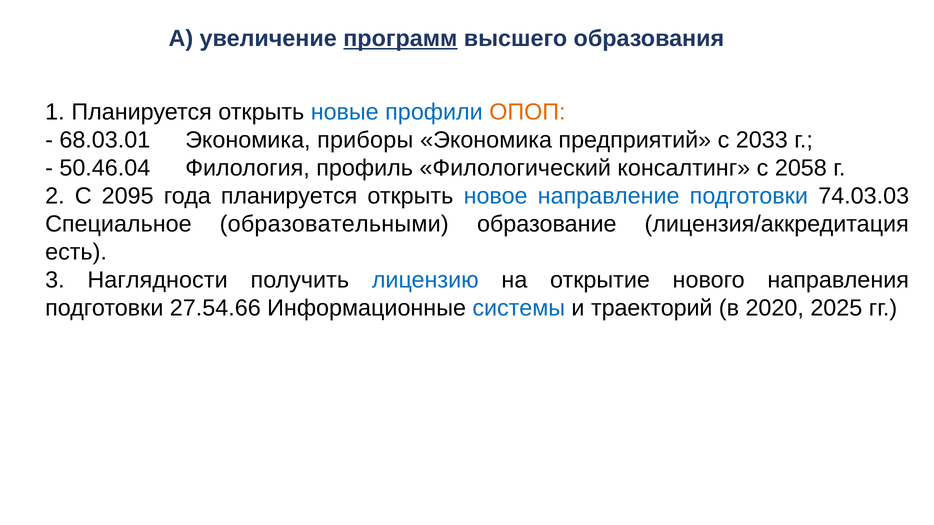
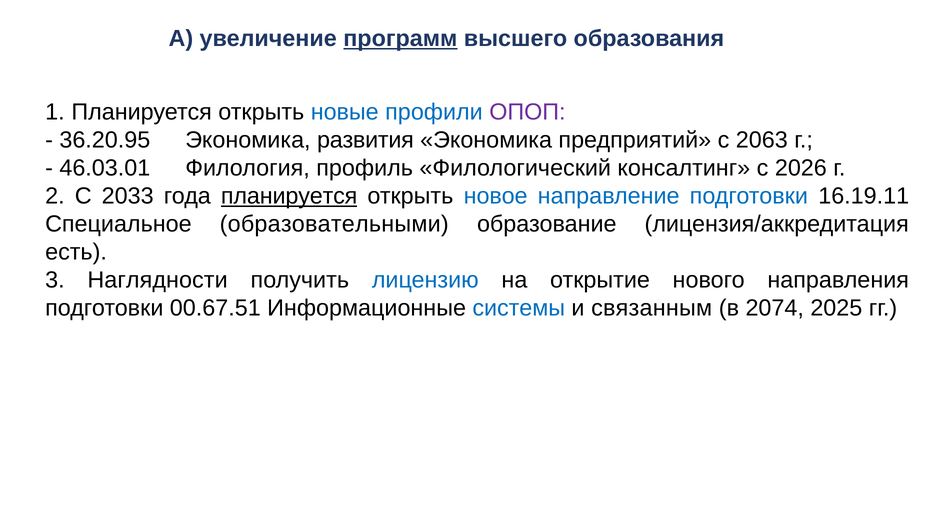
ОПОП colour: orange -> purple (527, 112)
68.03.01: 68.03.01 -> 36.20.95 (105, 140)
приборы: приборы -> развития (365, 140)
2033: 2033 -> 2063 (762, 140)
50.46.04: 50.46.04 -> 46.03.01 (105, 168)
2058: 2058 -> 2026 (801, 168)
2095: 2095 -> 2033 (128, 196)
планируется underline: none -> present (289, 196)
74.03.03: 74.03.03 -> 16.19.11 (864, 196)
27.54.66: 27.54.66 -> 00.67.51 (215, 309)
траекторий: траекторий -> связанным (652, 309)
2020: 2020 -> 2074 (775, 309)
